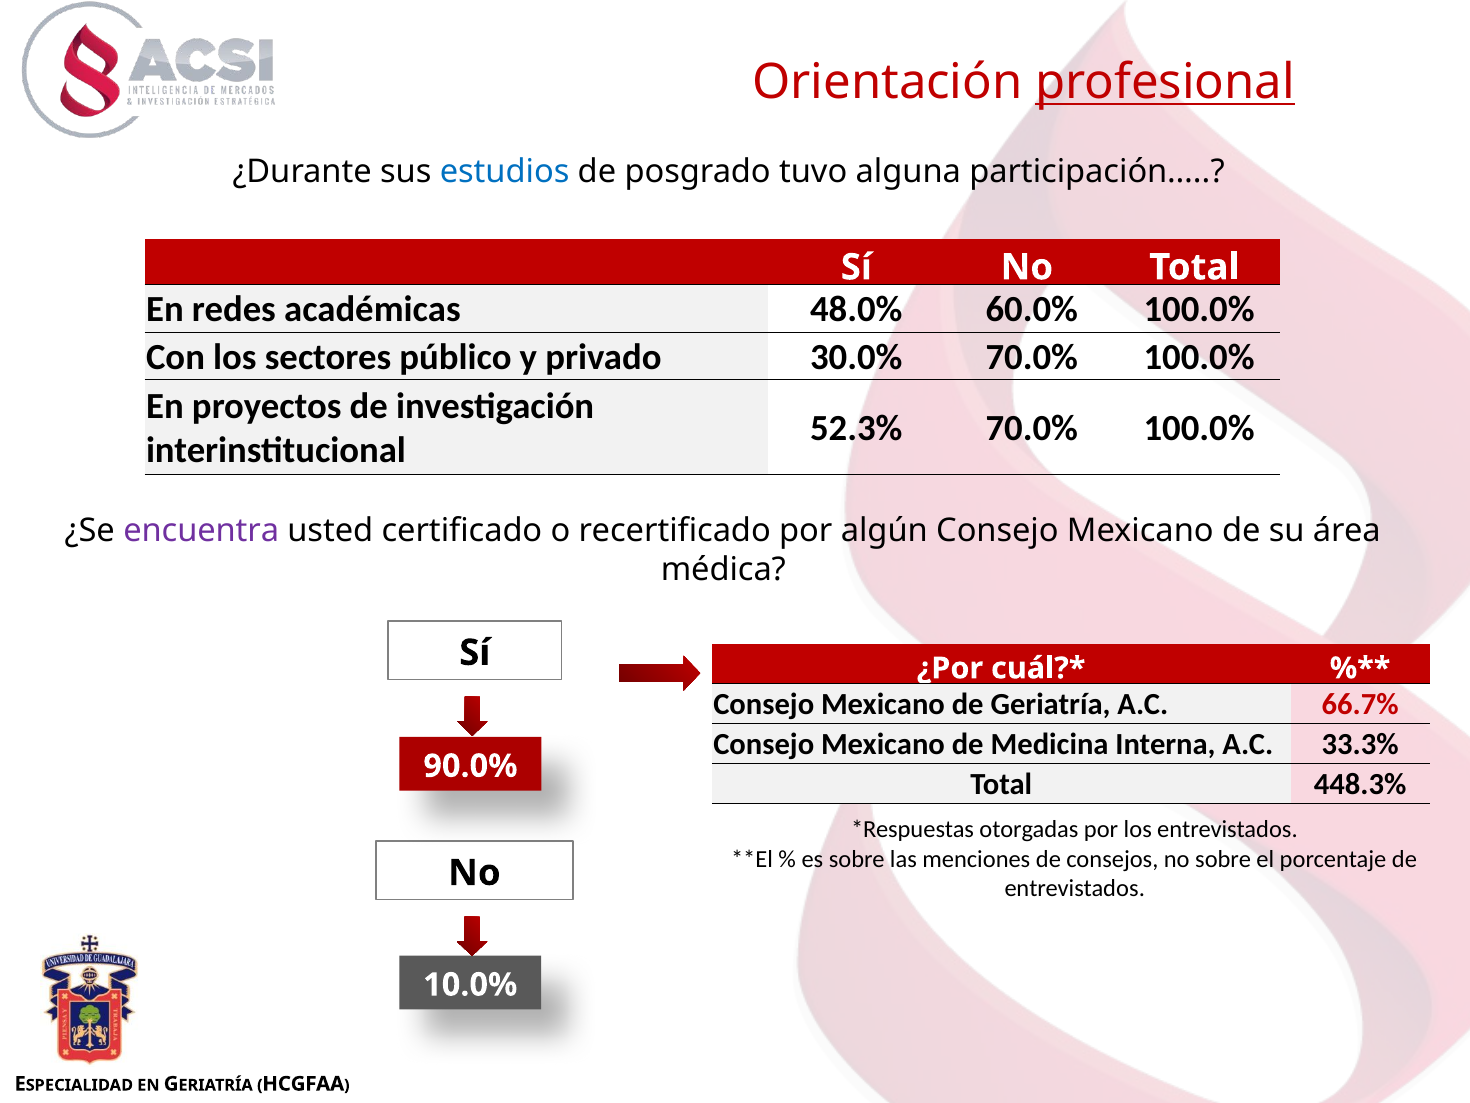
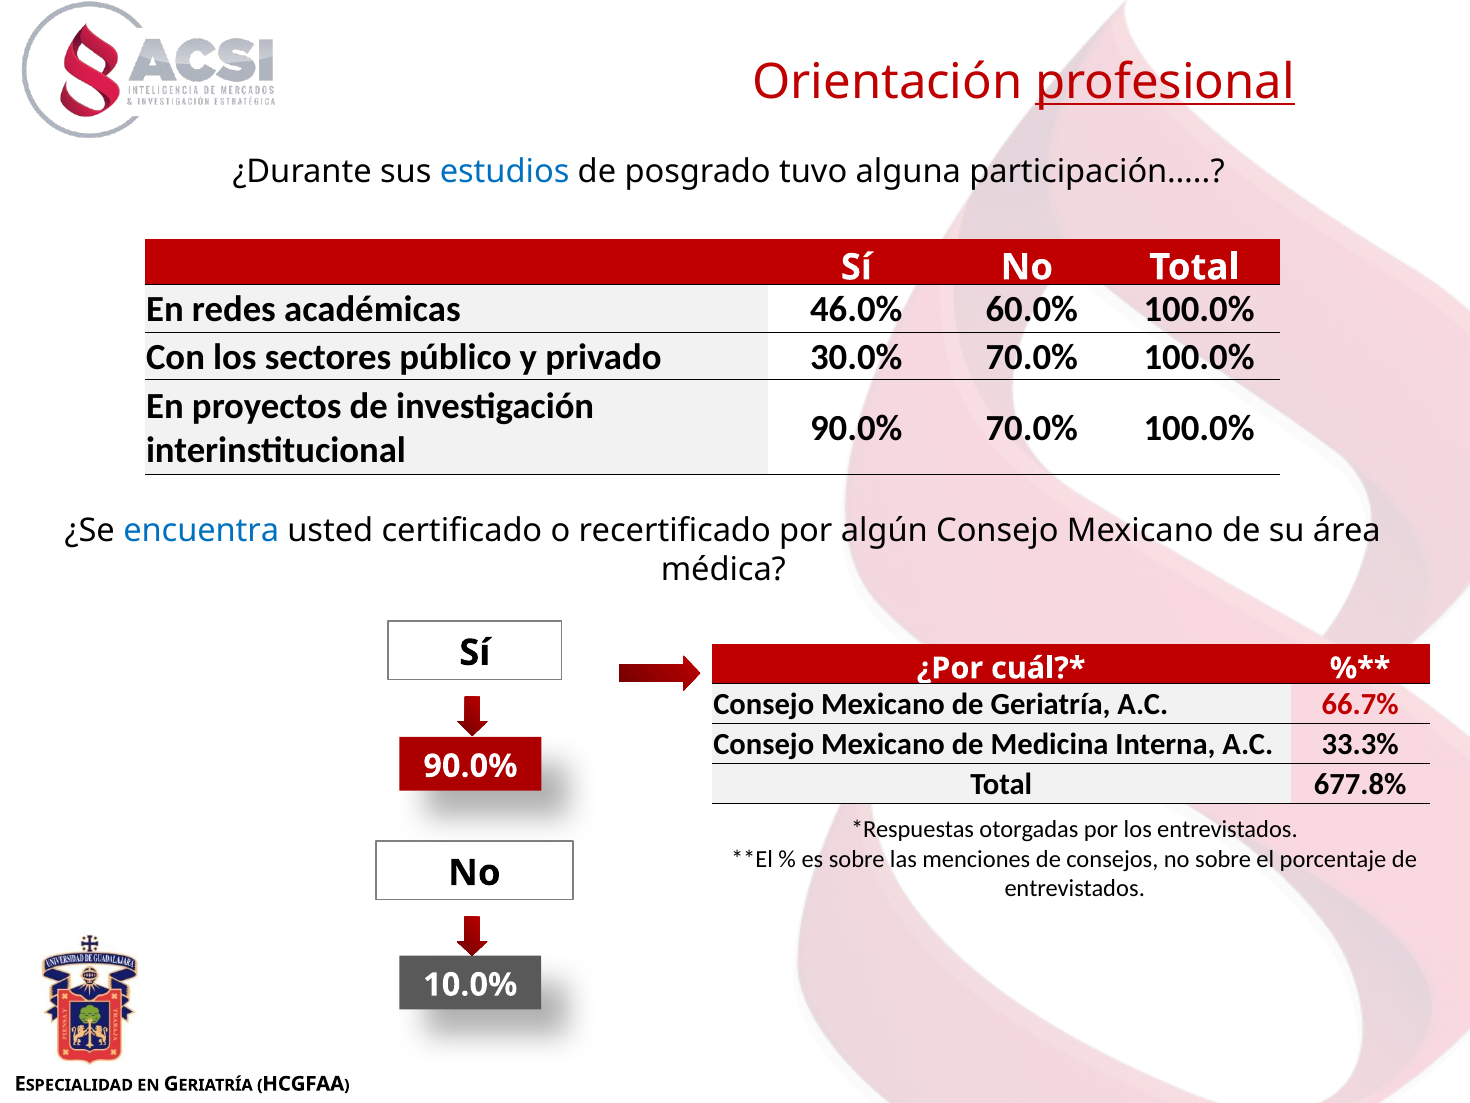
48.0%: 48.0% -> 46.0% (856, 309)
52.3%: 52.3% -> 90.0% (856, 428)
encuentra colour: purple -> blue (201, 530)
448.3%: 448.3% -> 677.8% (1360, 784)
